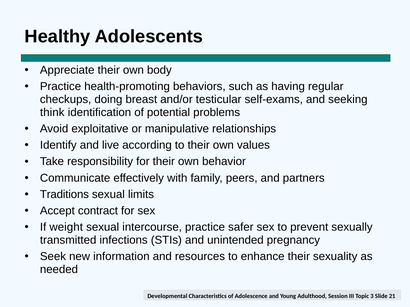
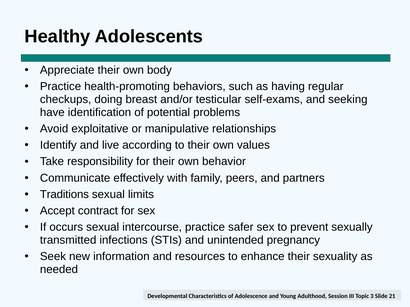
think: think -> have (52, 113)
weight: weight -> occurs (66, 228)
